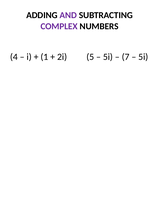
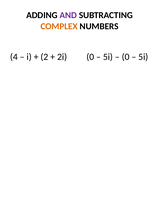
COMPLEX colour: purple -> orange (59, 26)
1: 1 -> 2 (44, 57)
2i 5: 5 -> 0 (90, 57)
7: 7 -> 0 (126, 57)
